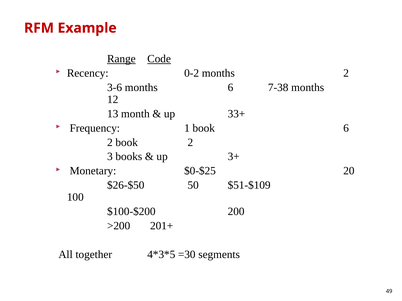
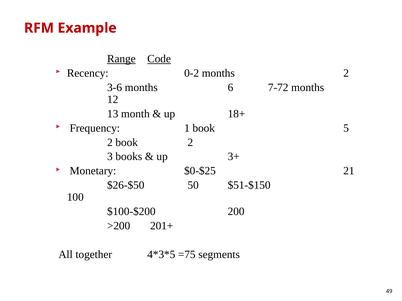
7-38: 7-38 -> 7-72 (278, 88)
33+: 33+ -> 18+ (236, 114)
book 6: 6 -> 5 (346, 128)
20: 20 -> 21 (349, 171)
$51-$109: $51-$109 -> $51-$150 (249, 186)
=30: =30 -> =75 (187, 255)
